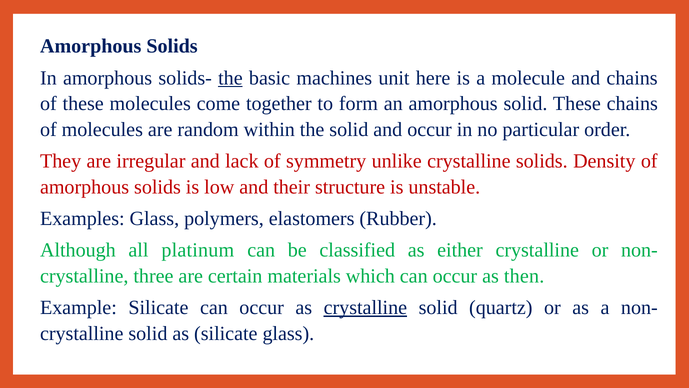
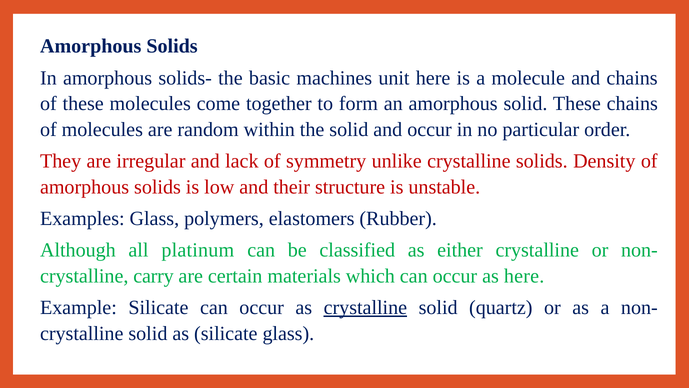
the underline: present -> none (230, 78)
three: three -> carry (154, 276)
as then: then -> here (524, 276)
